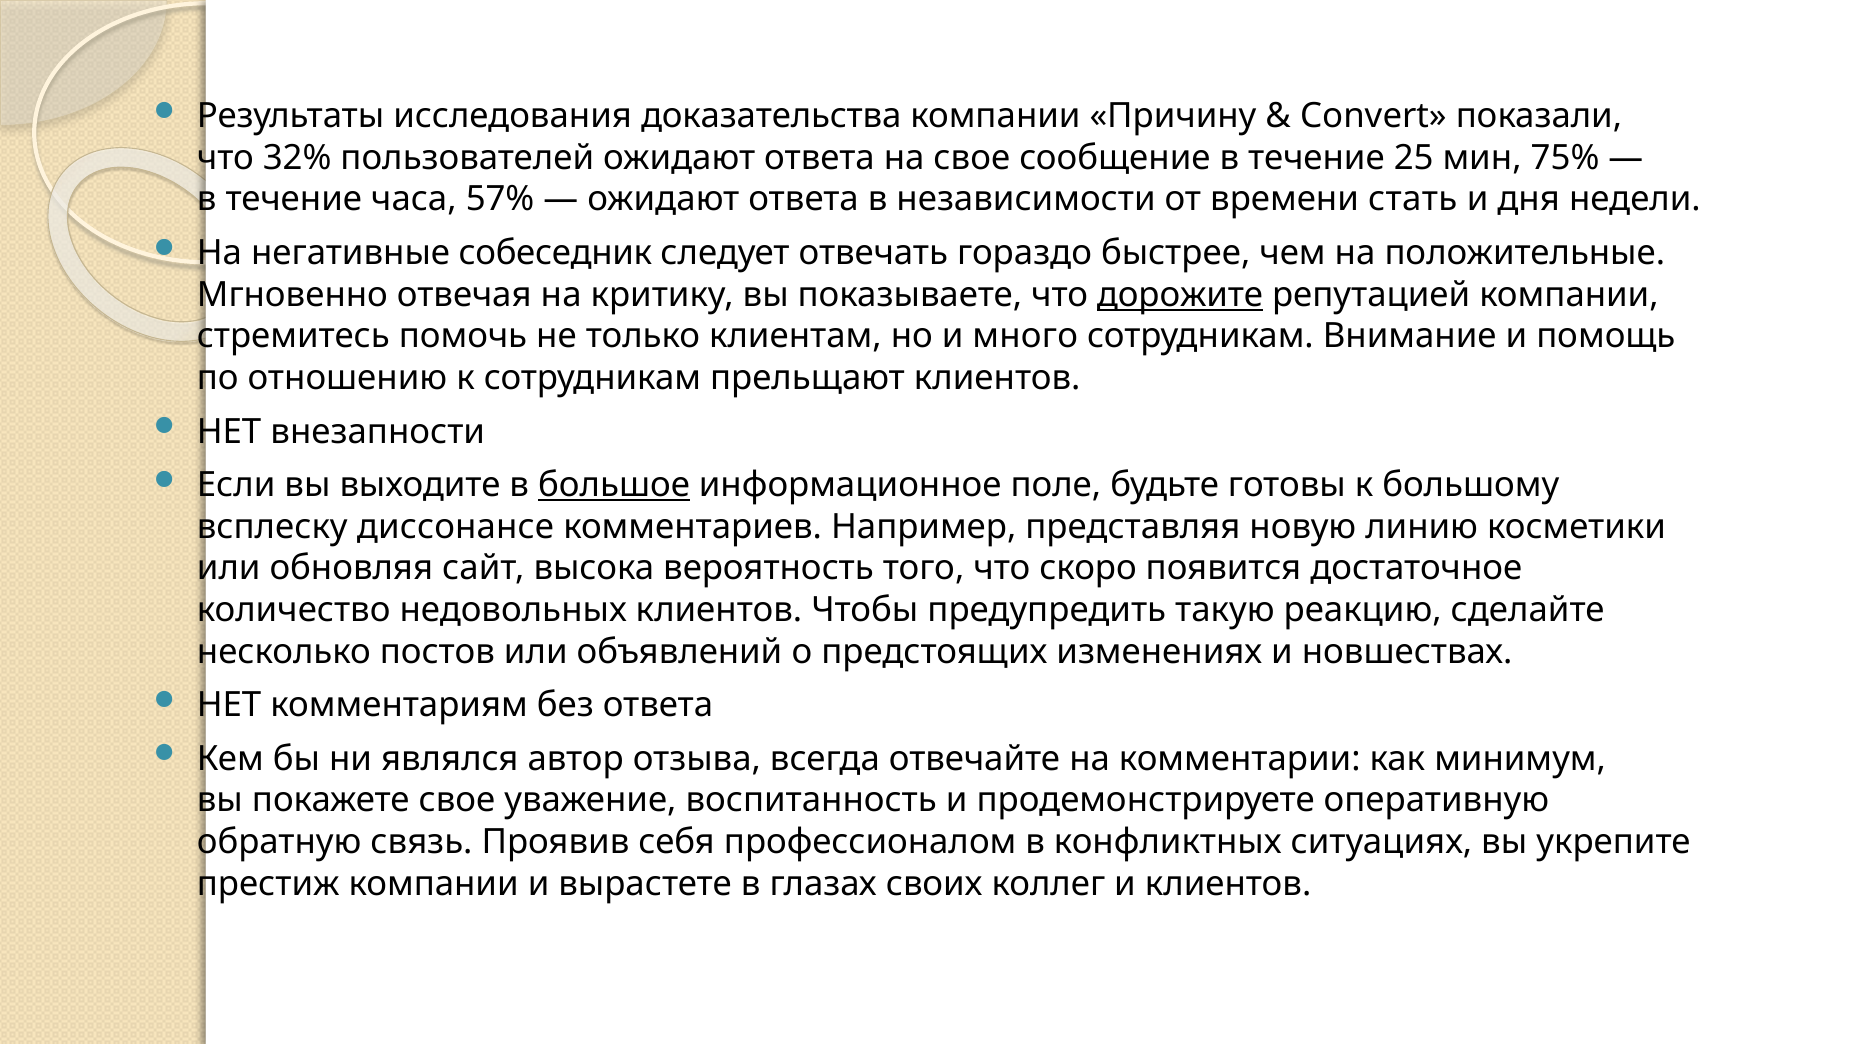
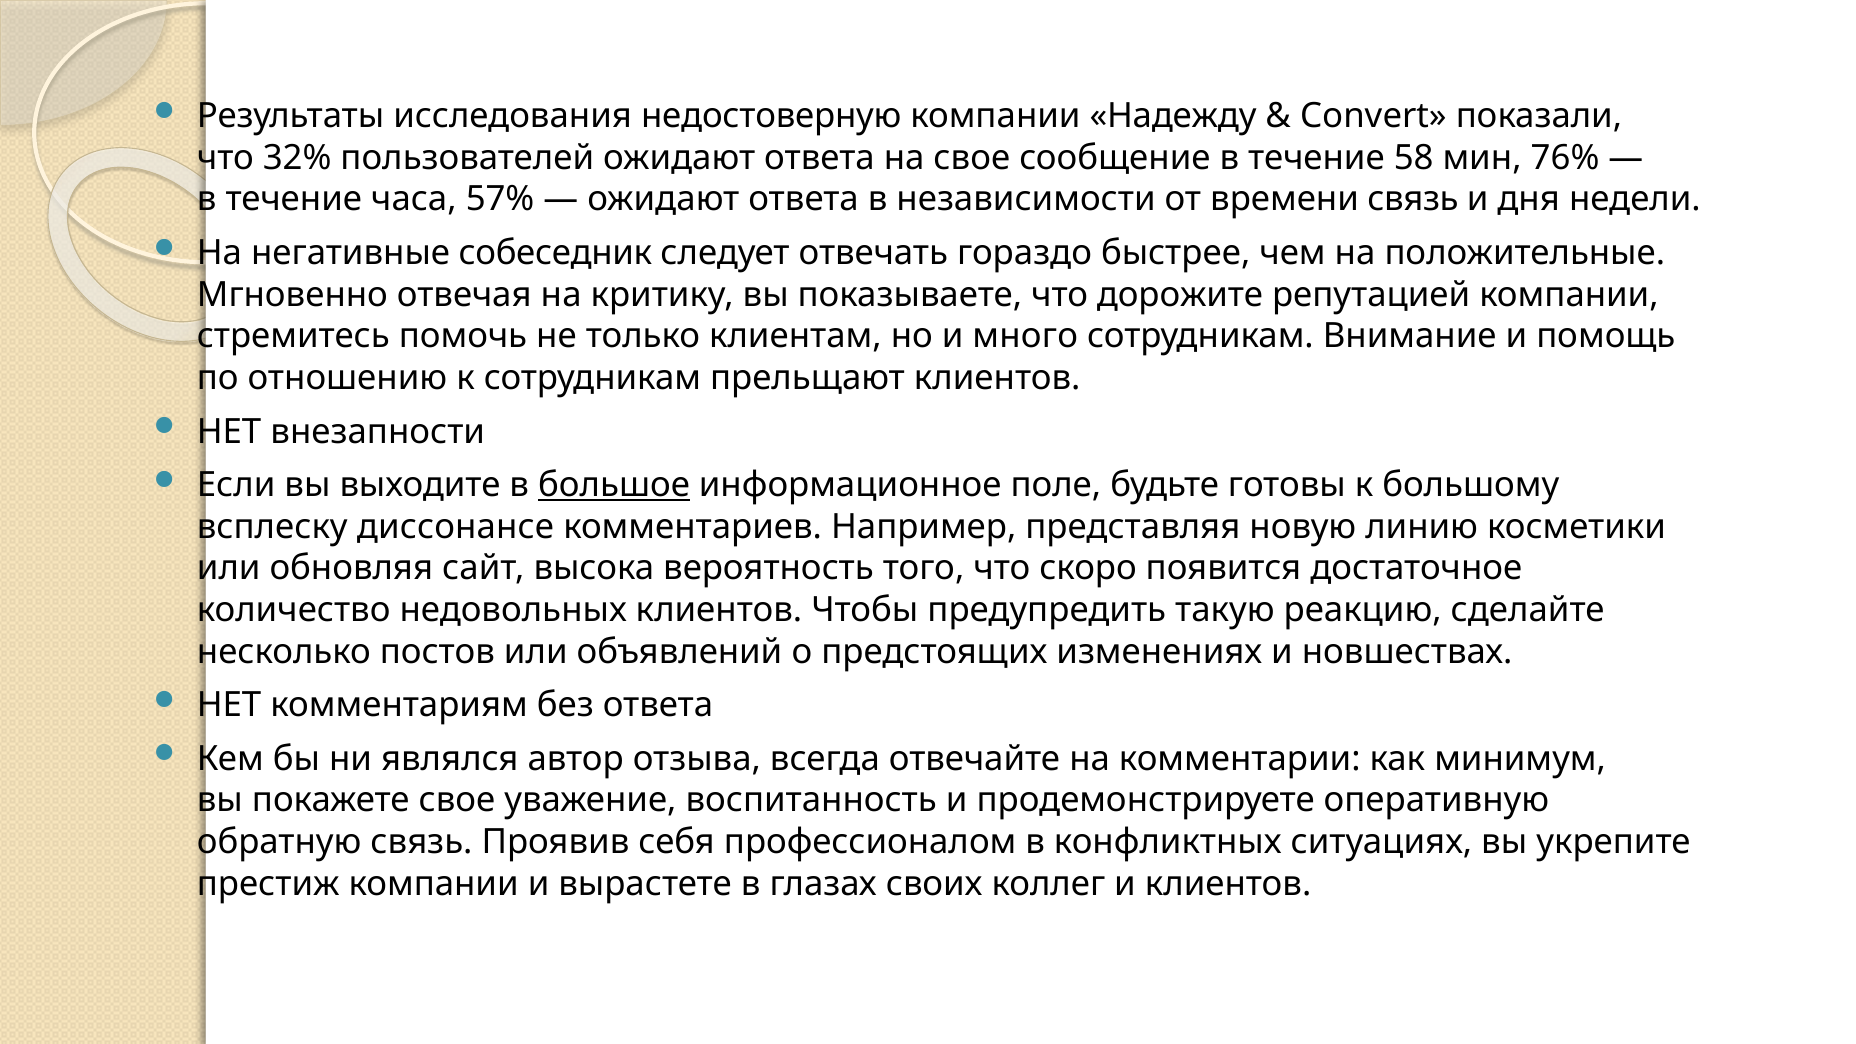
доказательства: доказательства -> недостоверную (771, 116)
Причину: Причину -> Надежду (1173, 116)
25: 25 -> 58 (1414, 158)
75%: 75% -> 76% (1565, 158)
времени стать: стать -> связь (1413, 200)
дорожите underline: present -> none (1180, 295)
